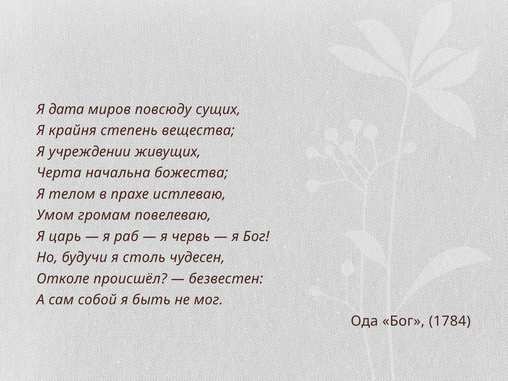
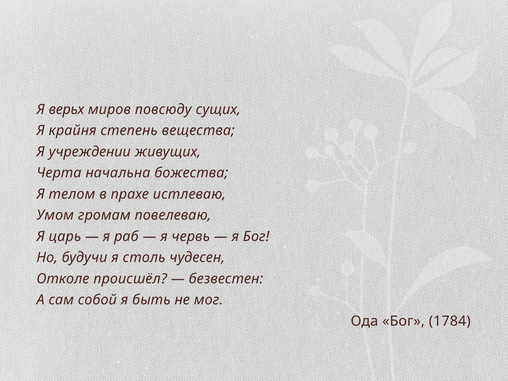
дата: дата -> верьх (66, 109)
